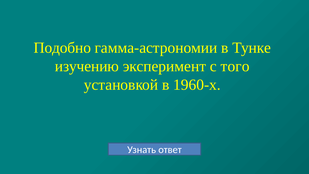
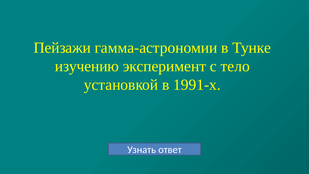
Подобно: Подобно -> Пейзажи (62, 48)
того: того -> тело (235, 66)
1960-х: 1960-х -> 1991-х (197, 85)
